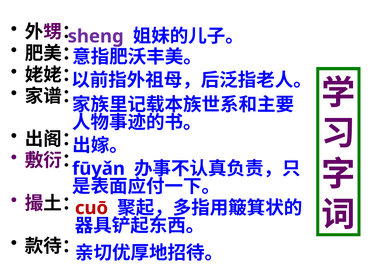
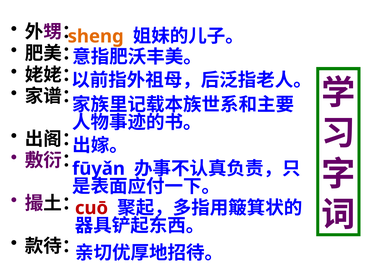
sheng colour: purple -> orange (96, 36)
